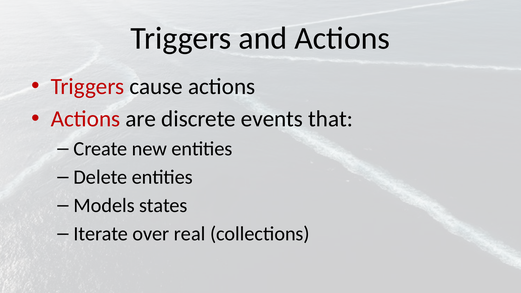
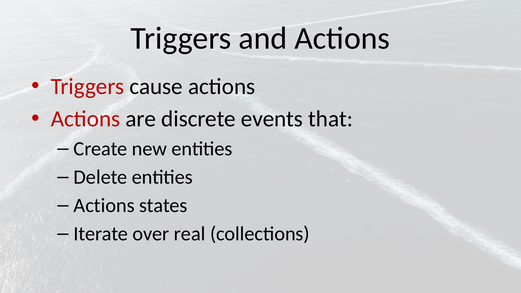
Models: Models -> Actions (104, 206)
